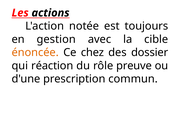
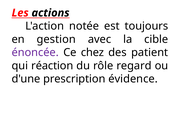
énoncée colour: orange -> purple (35, 52)
dossier: dossier -> patient (150, 52)
preuve: preuve -> regard (134, 66)
commun: commun -> évidence (133, 79)
